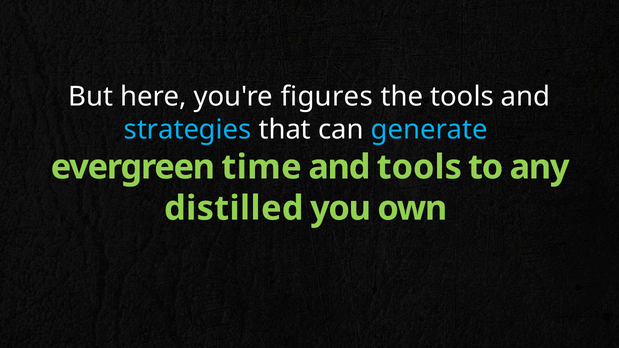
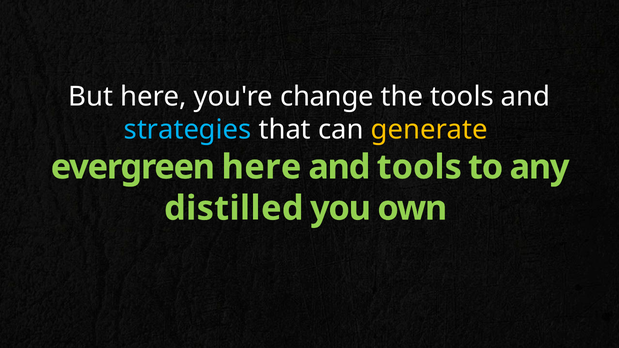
figures: figures -> change (327, 97)
generate colour: light blue -> yellow (429, 130)
evergreen time: time -> here (261, 167)
